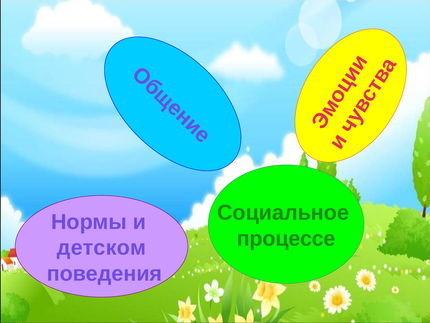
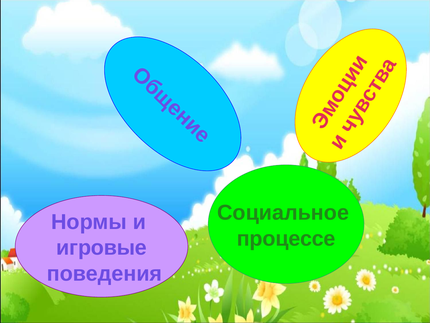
детском: детском -> игровые (102, 247)
